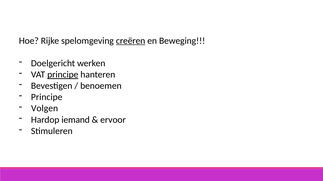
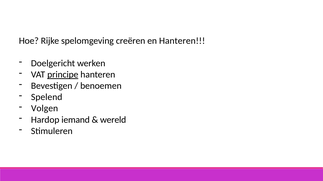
creëren underline: present -> none (131, 41)
en Beweging: Beweging -> Hanteren (182, 41)
Principe: Principe -> Spelend (47, 97)
ervoor: ervoor -> wereld (113, 120)
